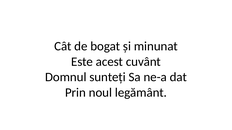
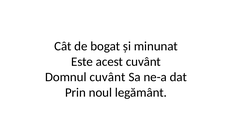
Domnul sunteți: sunteți -> cuvânt (107, 77)
